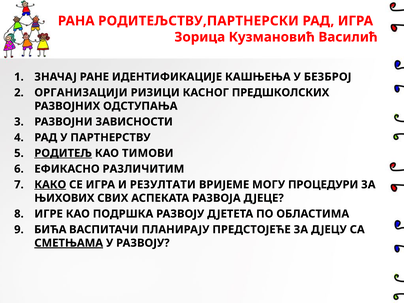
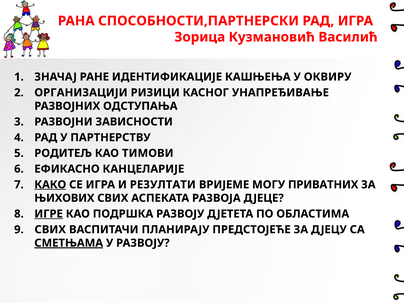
РОДИТЕЉСТВУ,ПАРТНЕРСКИ: РОДИТЕЉСТВУ,ПАРТНЕРСКИ -> СПОСОБНОСТИ,ПАРТНЕРСКИ (199, 21)
БЕЗБРОЈ: БЕЗБРОЈ -> ОКВИРУ (328, 77)
ПРЕДШКОЛСКИХ: ПРЕДШКОЛСКИХ -> УНАПРЕЂИВАЊЕ (280, 93)
РОДИТЕЉ underline: present -> none (63, 153)
РАЗЛИЧИТИМ: РАЗЛИЧИТИМ -> КАНЦЕЛАРИЈЕ (143, 169)
ПРОЦЕДУРИ: ПРОЦЕДУРИ -> ПРИВАТНИХ (323, 185)
ИГРЕ underline: none -> present (49, 214)
БИЋА: БИЋА -> СВИХ (50, 230)
